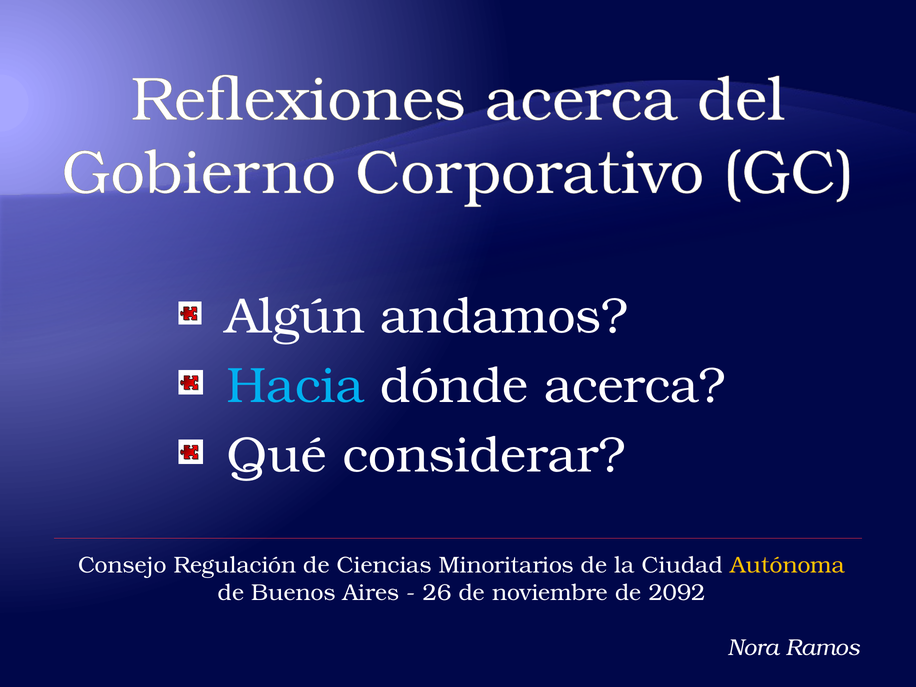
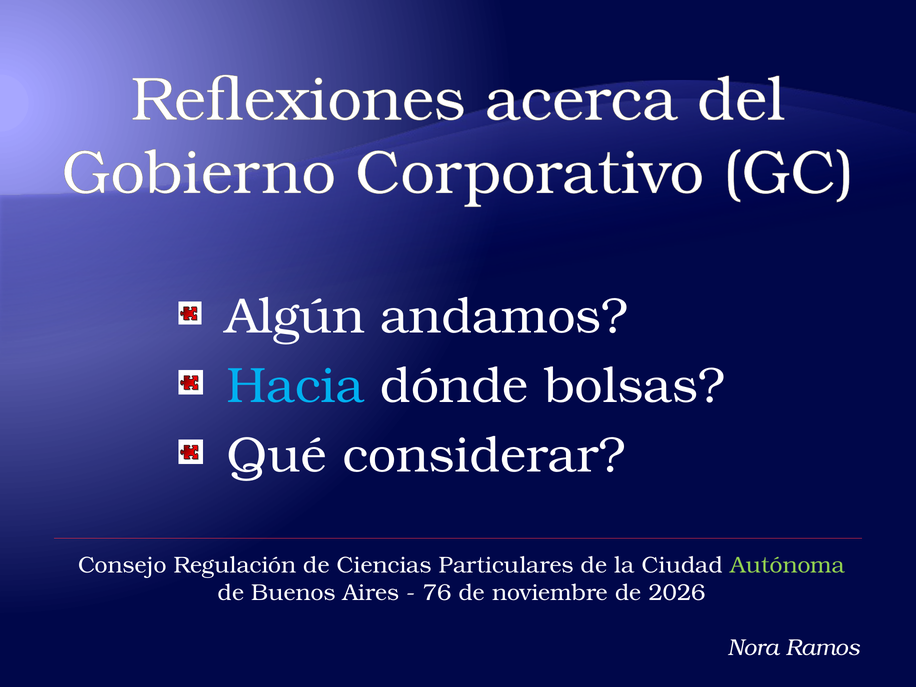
dónde acerca: acerca -> bolsas (634, 386)
Minoritarios: Minoritarios -> Particulares (506, 565)
Autónoma colour: yellow -> light green (788, 565)
26: 26 -> 76 (437, 593)
2092: 2092 -> 2026 (677, 593)
